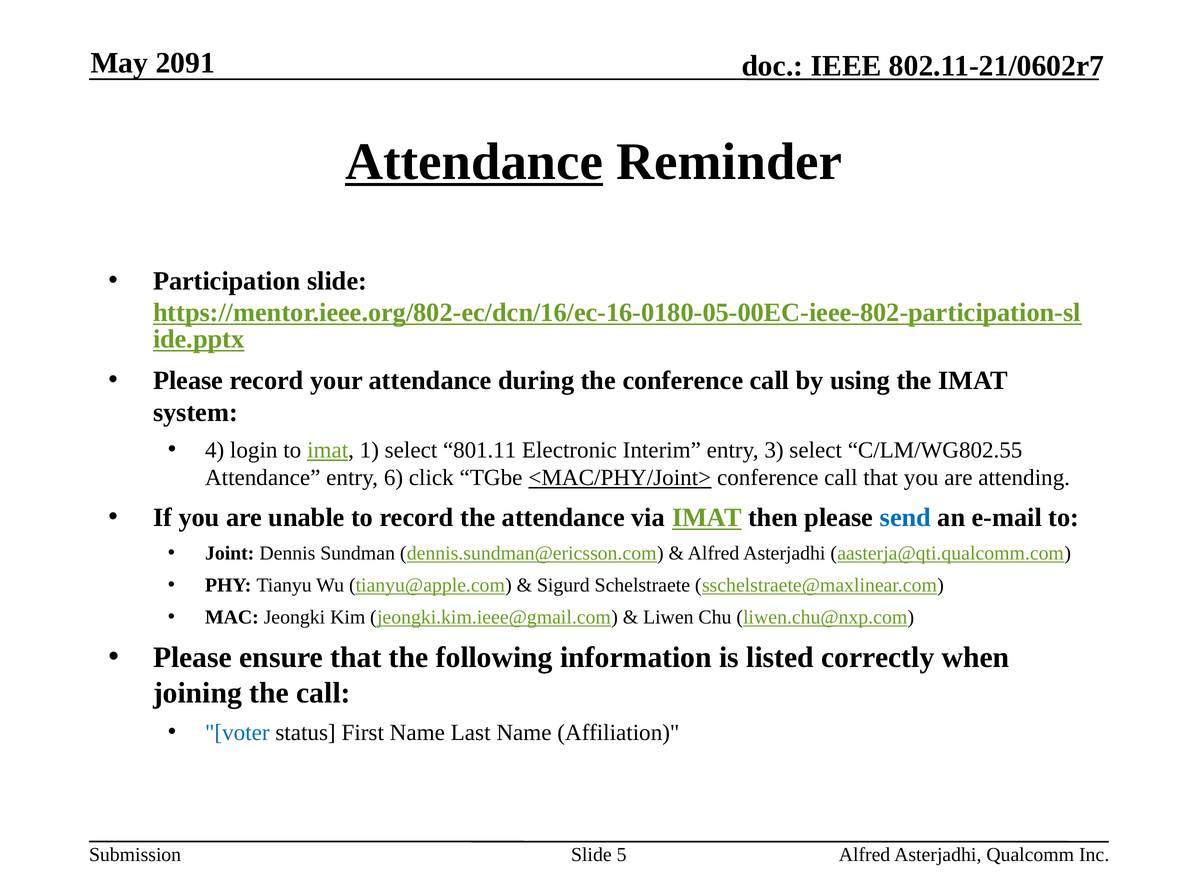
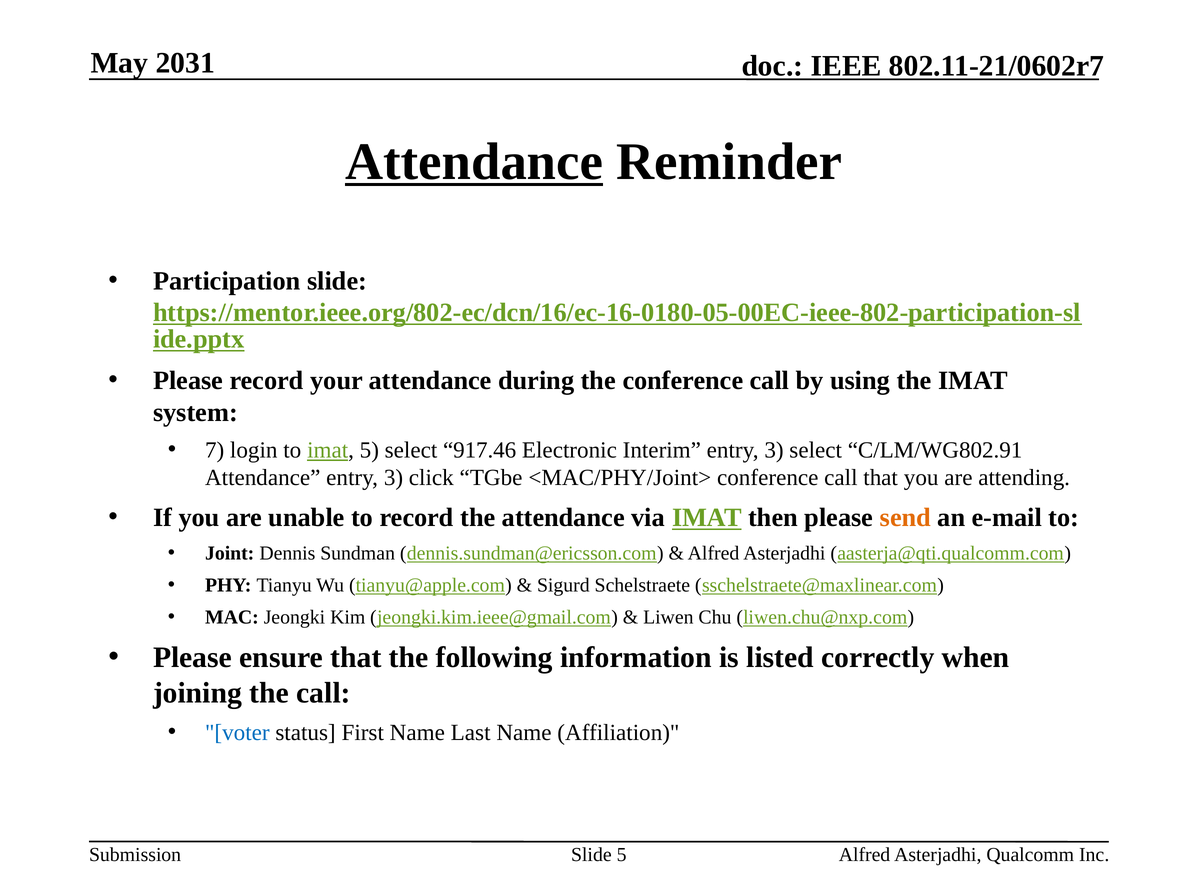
2091: 2091 -> 2031 (185, 63)
4: 4 -> 7 (215, 450)
imat 1: 1 -> 5 (369, 450)
801.11: 801.11 -> 917.46 (480, 450)
C/LM/WG802.55: C/LM/WG802.55 -> C/LM/WG802.91 (935, 450)
Attendance entry 6: 6 -> 3 (394, 478)
<MAC/PHY/Joint> underline: present -> none (620, 478)
send colour: blue -> orange (905, 518)
